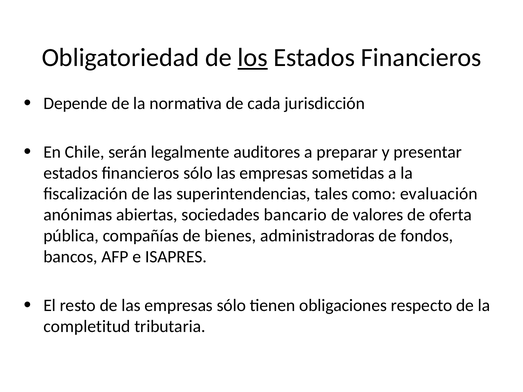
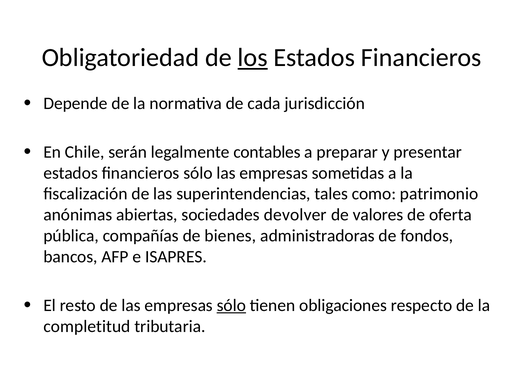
auditores: auditores -> contables (267, 152)
evaluación: evaluación -> patrimonio (439, 194)
bancario: bancario -> devolver (295, 215)
sólo underline: none -> present (231, 306)
